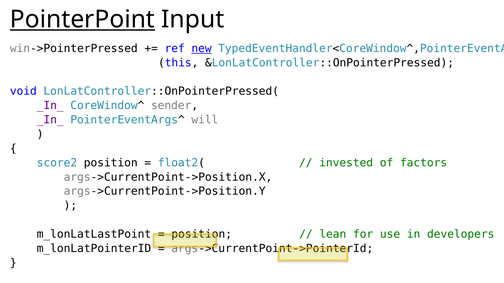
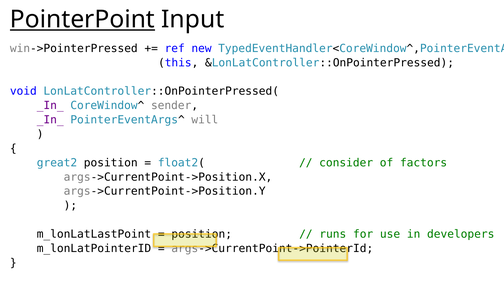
new underline: present -> none (202, 48)
score2: score2 -> great2 (57, 163)
invested: invested -> consider (346, 163)
lean: lean -> runs (333, 235)
